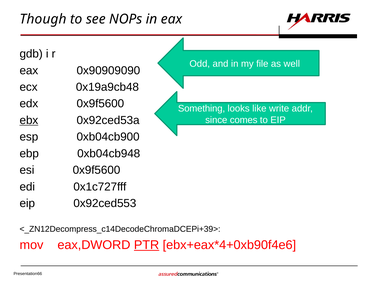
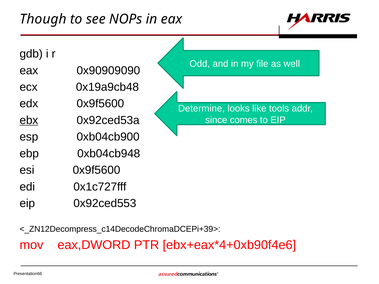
Something: Something -> Determine (201, 109)
write: write -> tools (279, 109)
PTR underline: present -> none (147, 245)
